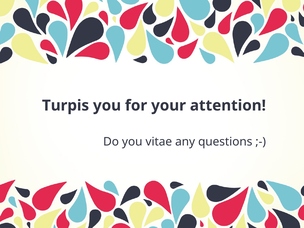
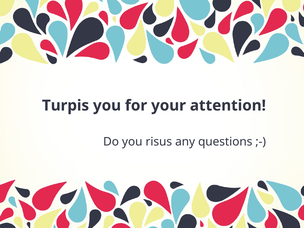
vitae: vitae -> risus (159, 142)
